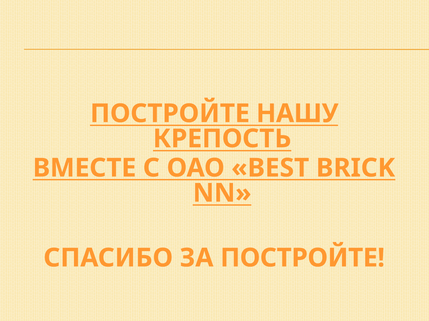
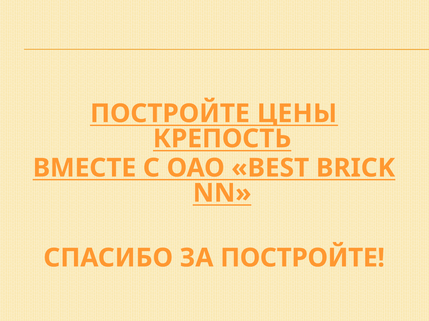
НАШУ: НАШУ -> ЦЕНЫ (297, 114)
